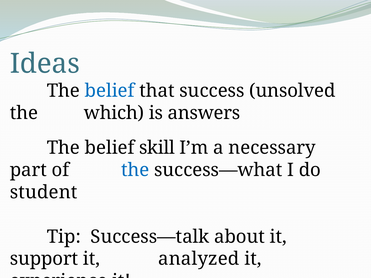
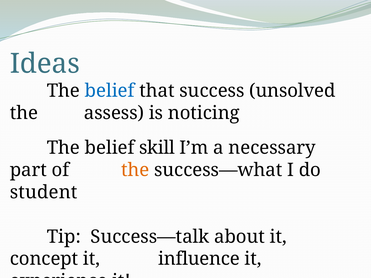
which: which -> assess (114, 113)
answers: answers -> noticing (204, 113)
the colour: blue -> orange (135, 170)
support: support -> concept (44, 259)
analyzed: analyzed -> influence (199, 259)
